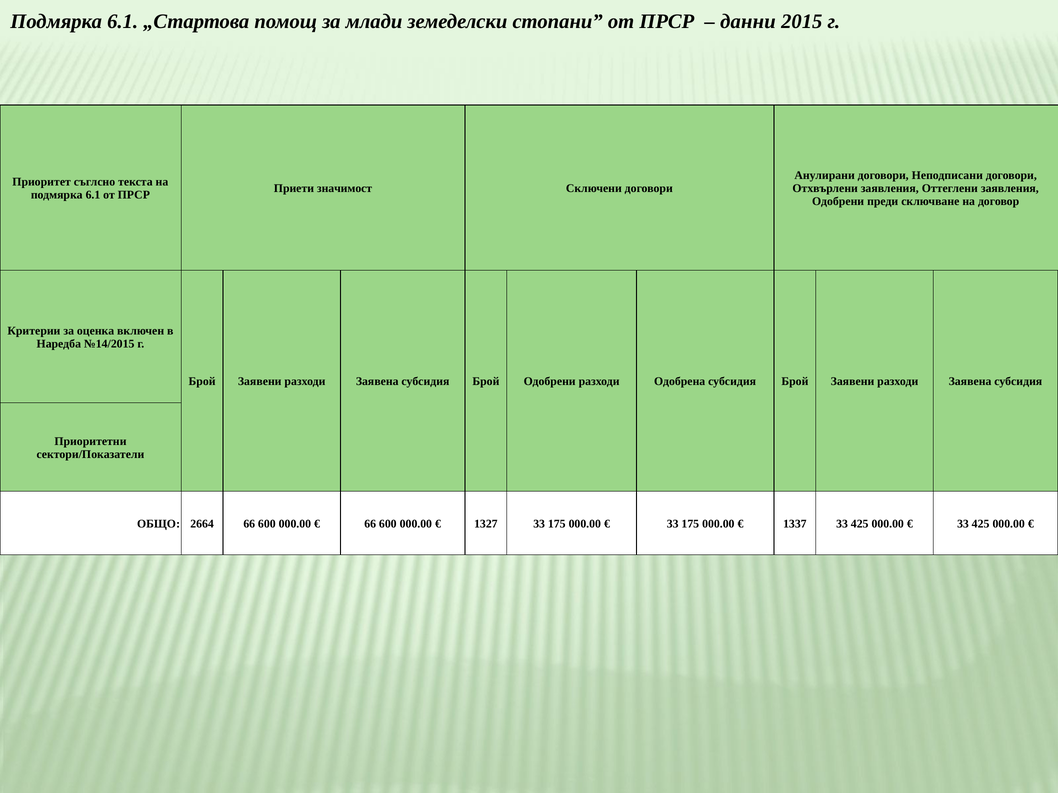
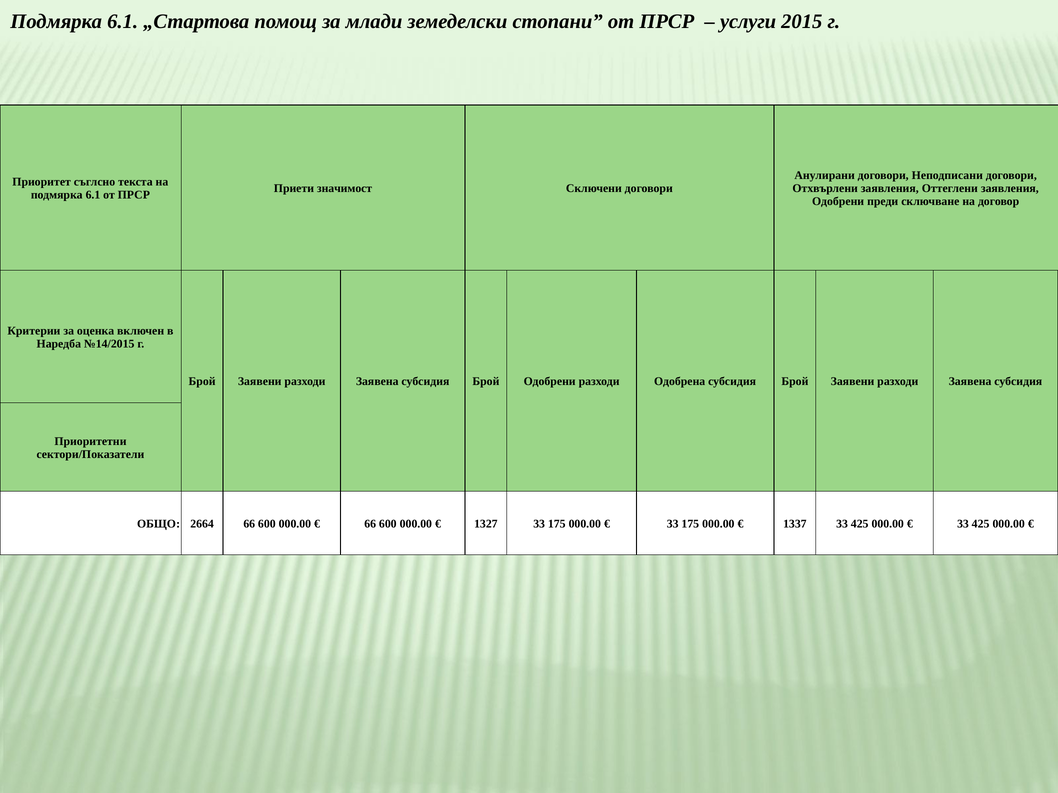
данни: данни -> услуги (748, 22)
